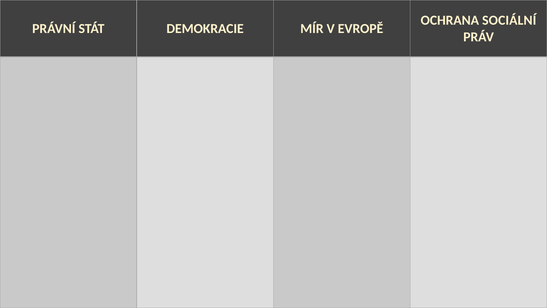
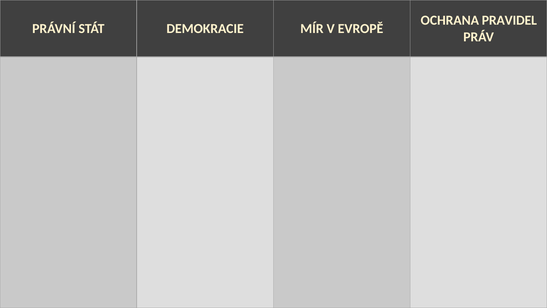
SOCIÁLNÍ: SOCIÁLNÍ -> PRAVIDEL (509, 20)
